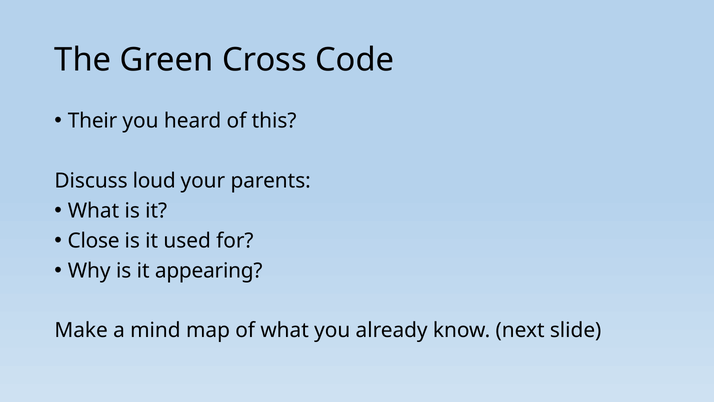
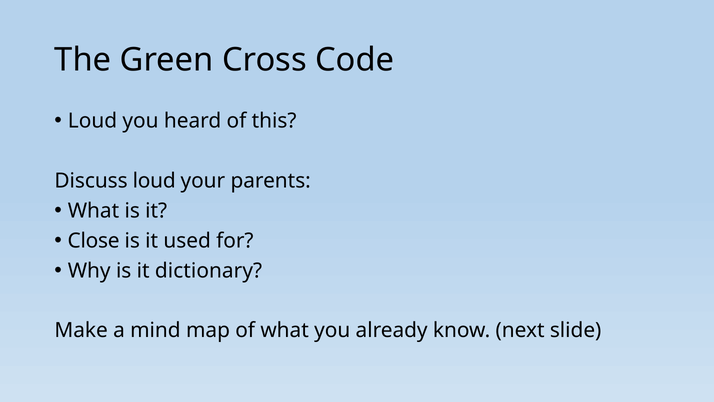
Their: Their -> Loud (92, 121)
appearing: appearing -> dictionary (209, 270)
